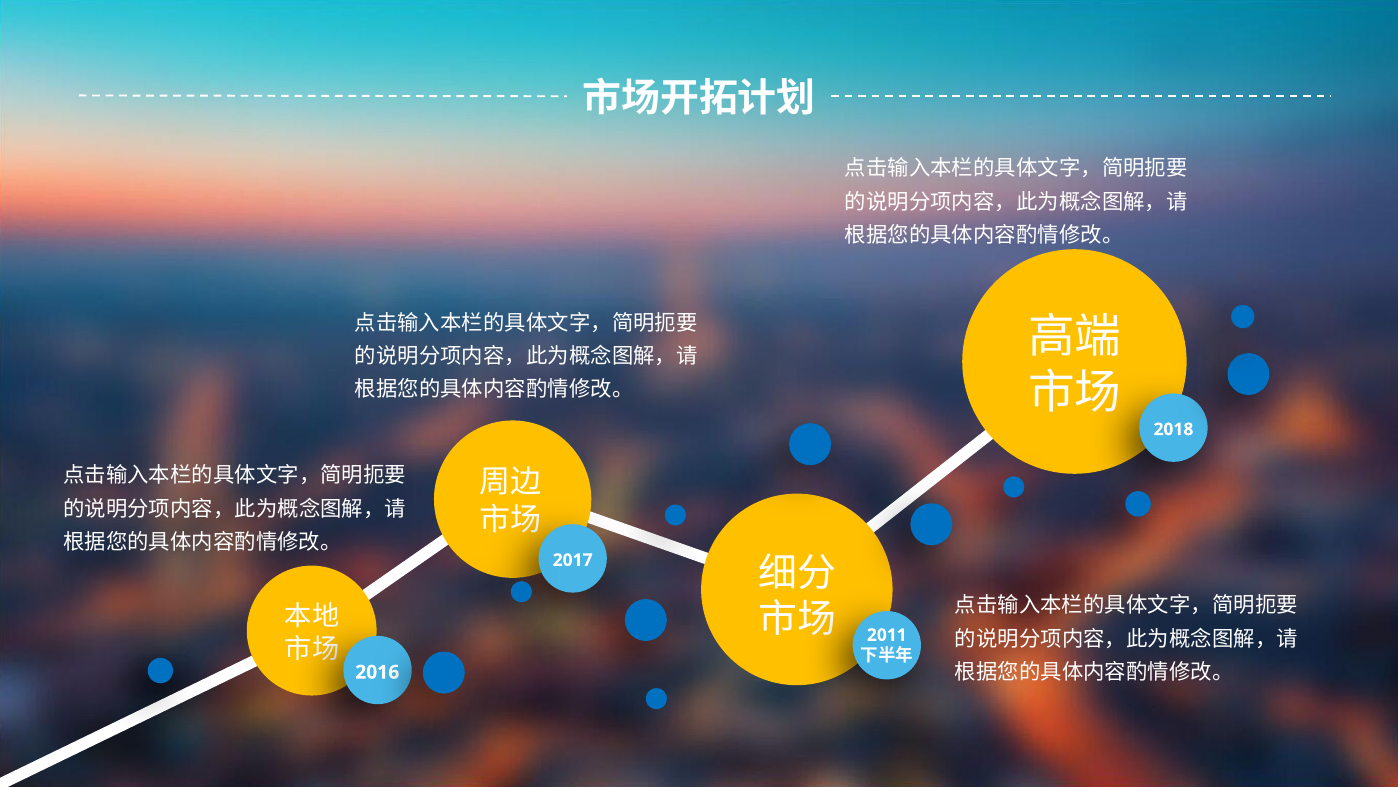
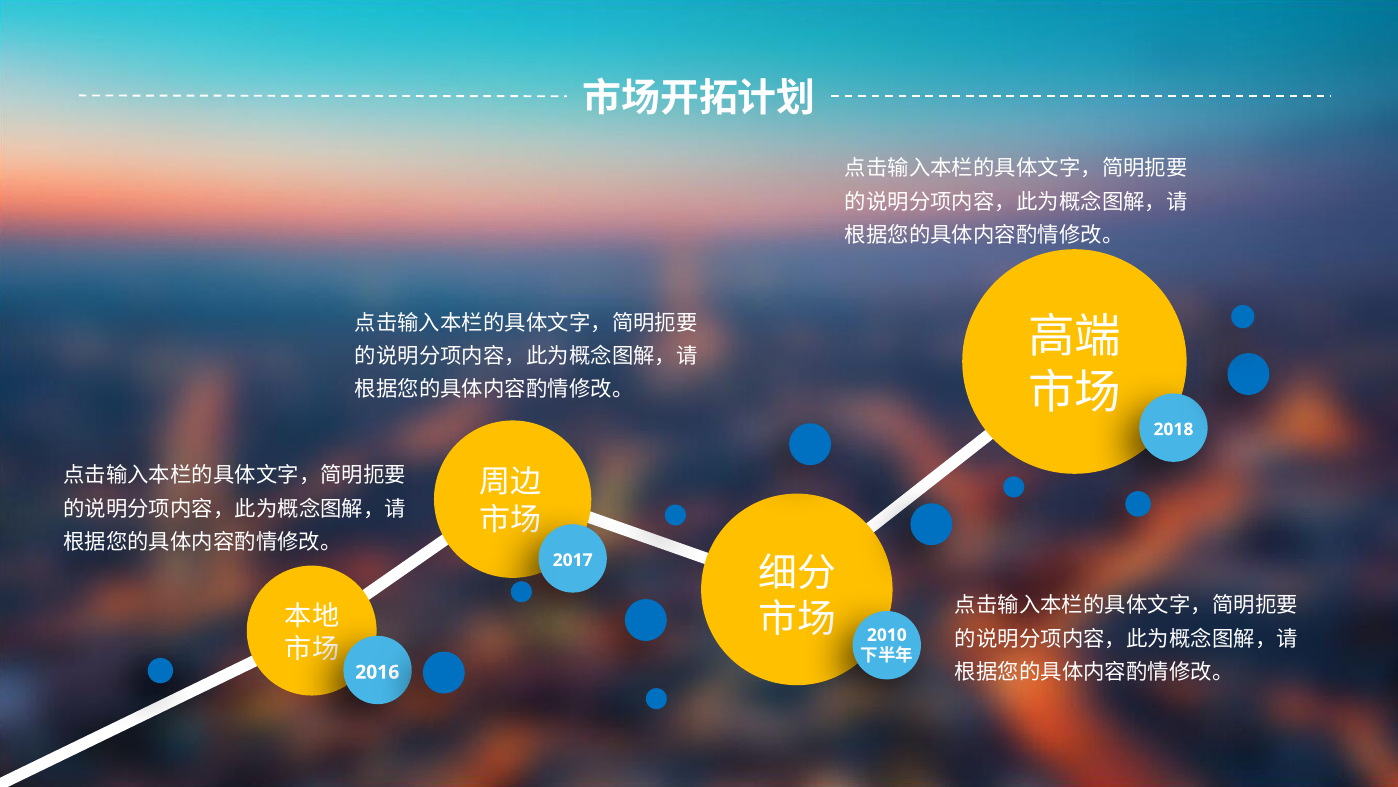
2011: 2011 -> 2010 (887, 635)
